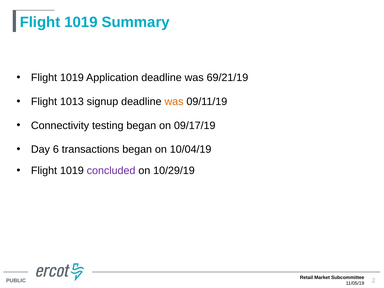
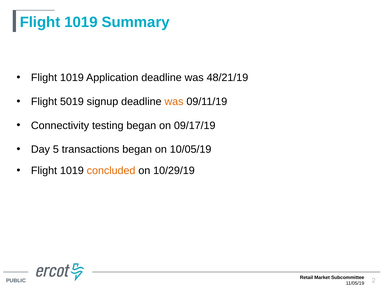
69/21/19: 69/21/19 -> 48/21/19 (227, 78)
1013: 1013 -> 5019 (72, 102)
6: 6 -> 5 (56, 149)
10/04/19: 10/04/19 -> 10/05/19 (191, 149)
concluded colour: purple -> orange (111, 171)
